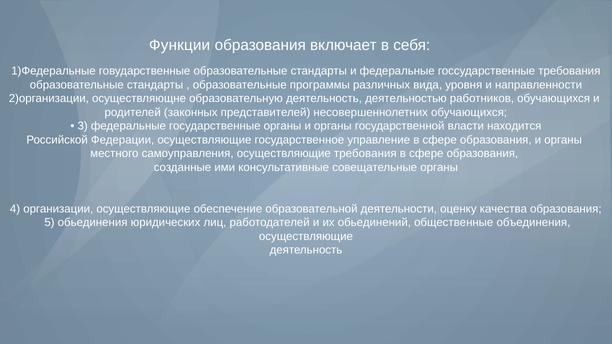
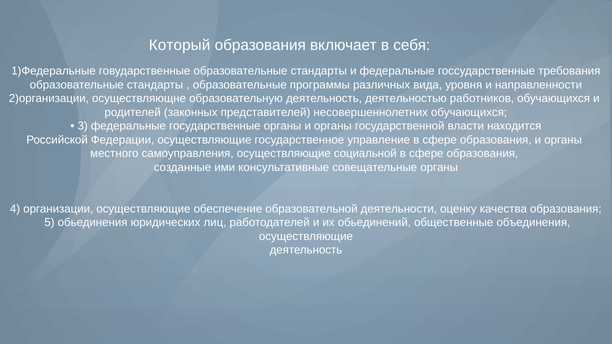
Функции: Функции -> Который (180, 45)
осуществляющие требования: требования -> социальной (365, 154)
